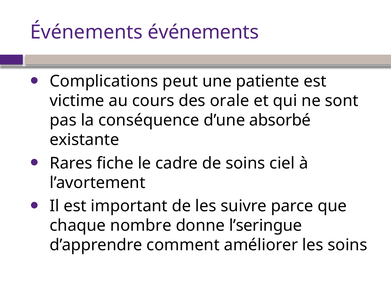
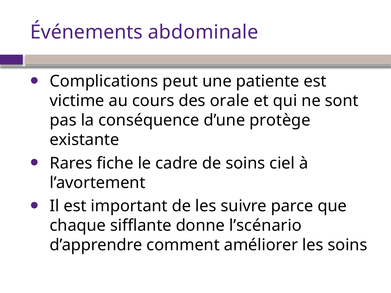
Événements événements: événements -> abdominale (203, 32)
absorbé: absorbé -> protège (280, 120)
nombre: nombre -> sifflante (141, 226)
l’seringue: l’seringue -> l’scénario (265, 226)
